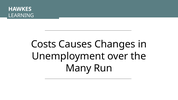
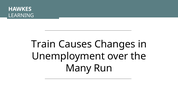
Costs: Costs -> Train (44, 44)
